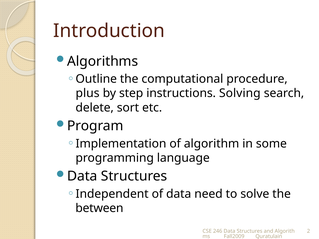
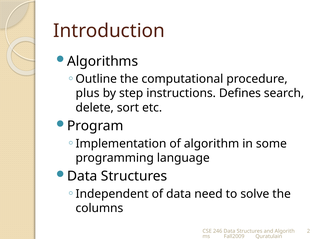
Solving: Solving -> Defines (240, 93)
between: between -> columns (99, 208)
